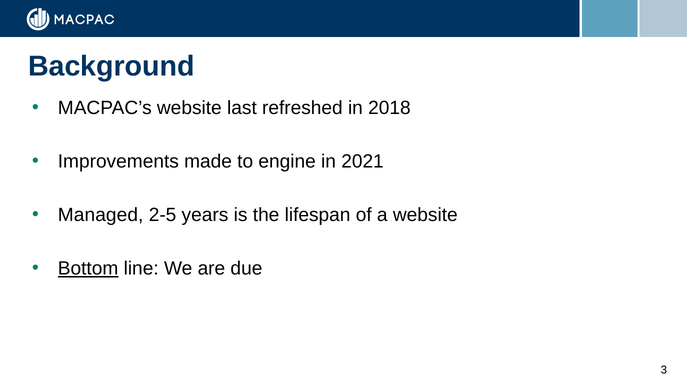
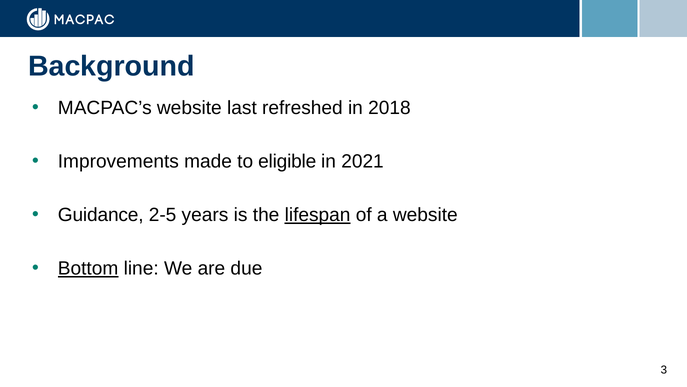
engine: engine -> eligible (287, 161)
Managed: Managed -> Guidance (101, 215)
lifespan underline: none -> present (318, 215)
